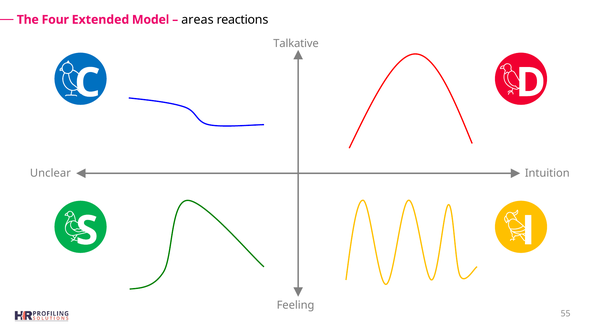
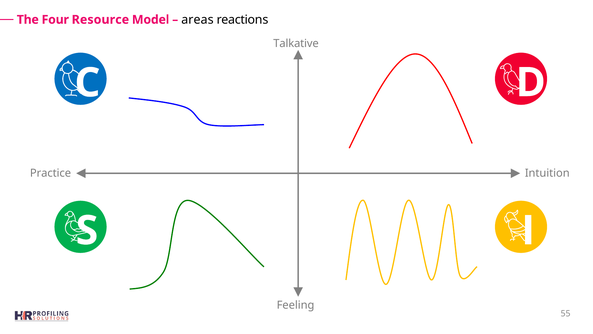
Extended: Extended -> Resource (100, 20)
Unclear: Unclear -> Practice (50, 173)
